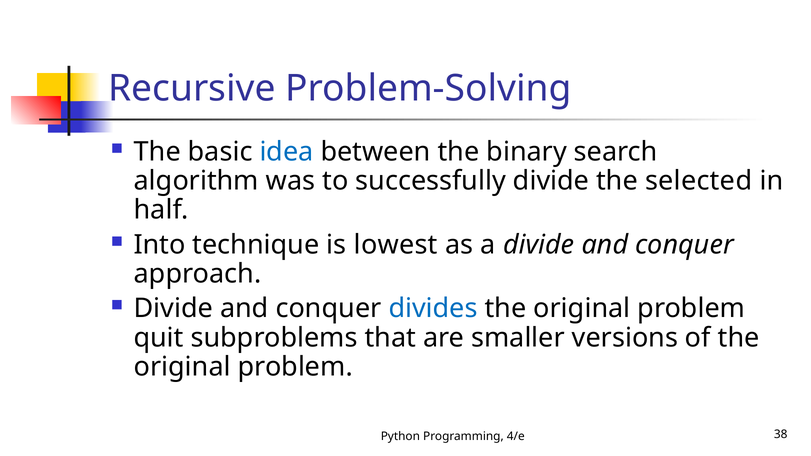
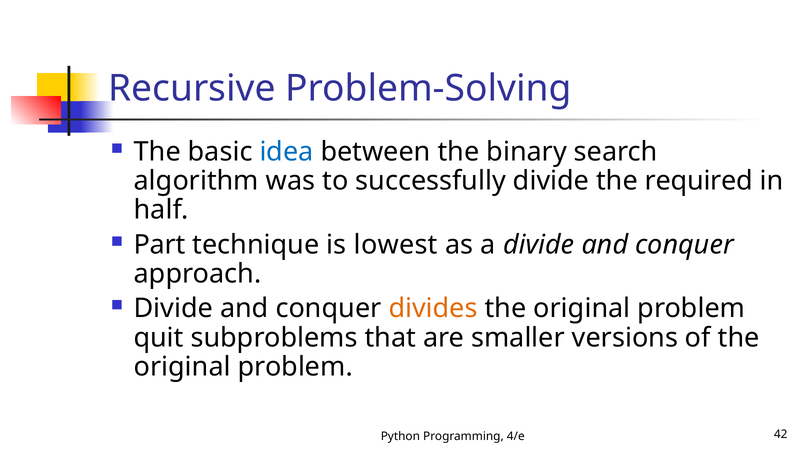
selected: selected -> required (699, 181)
Into: Into -> Part (160, 245)
divides colour: blue -> orange (433, 309)
38: 38 -> 42 (781, 434)
